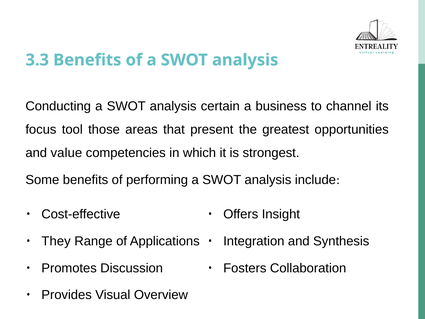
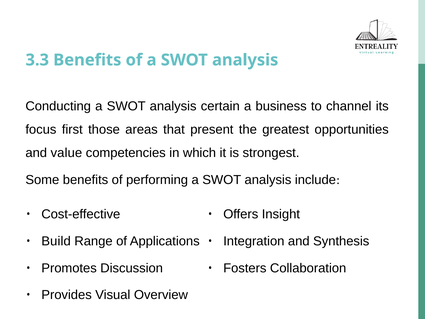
tool: tool -> first (72, 129)
They: They -> Build (56, 241)
